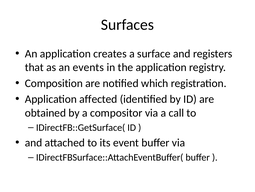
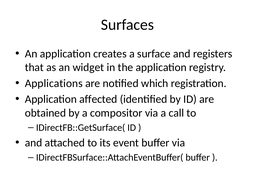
events: events -> widget (88, 67)
Composition: Composition -> Applications (54, 83)
